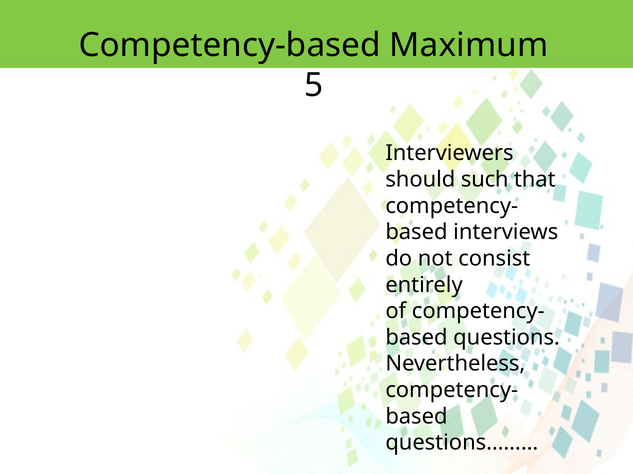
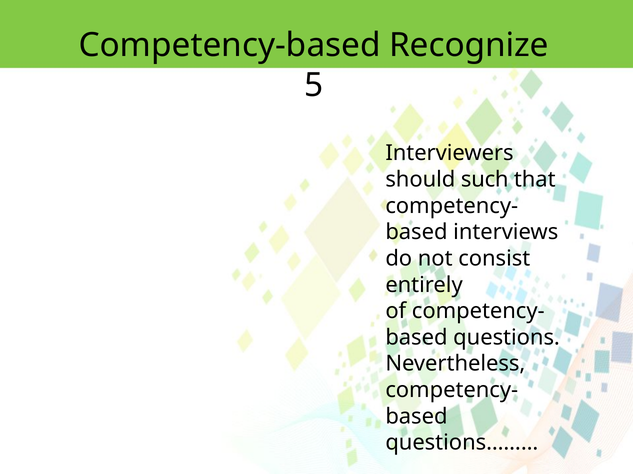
Maximum: Maximum -> Recognize (469, 45)
